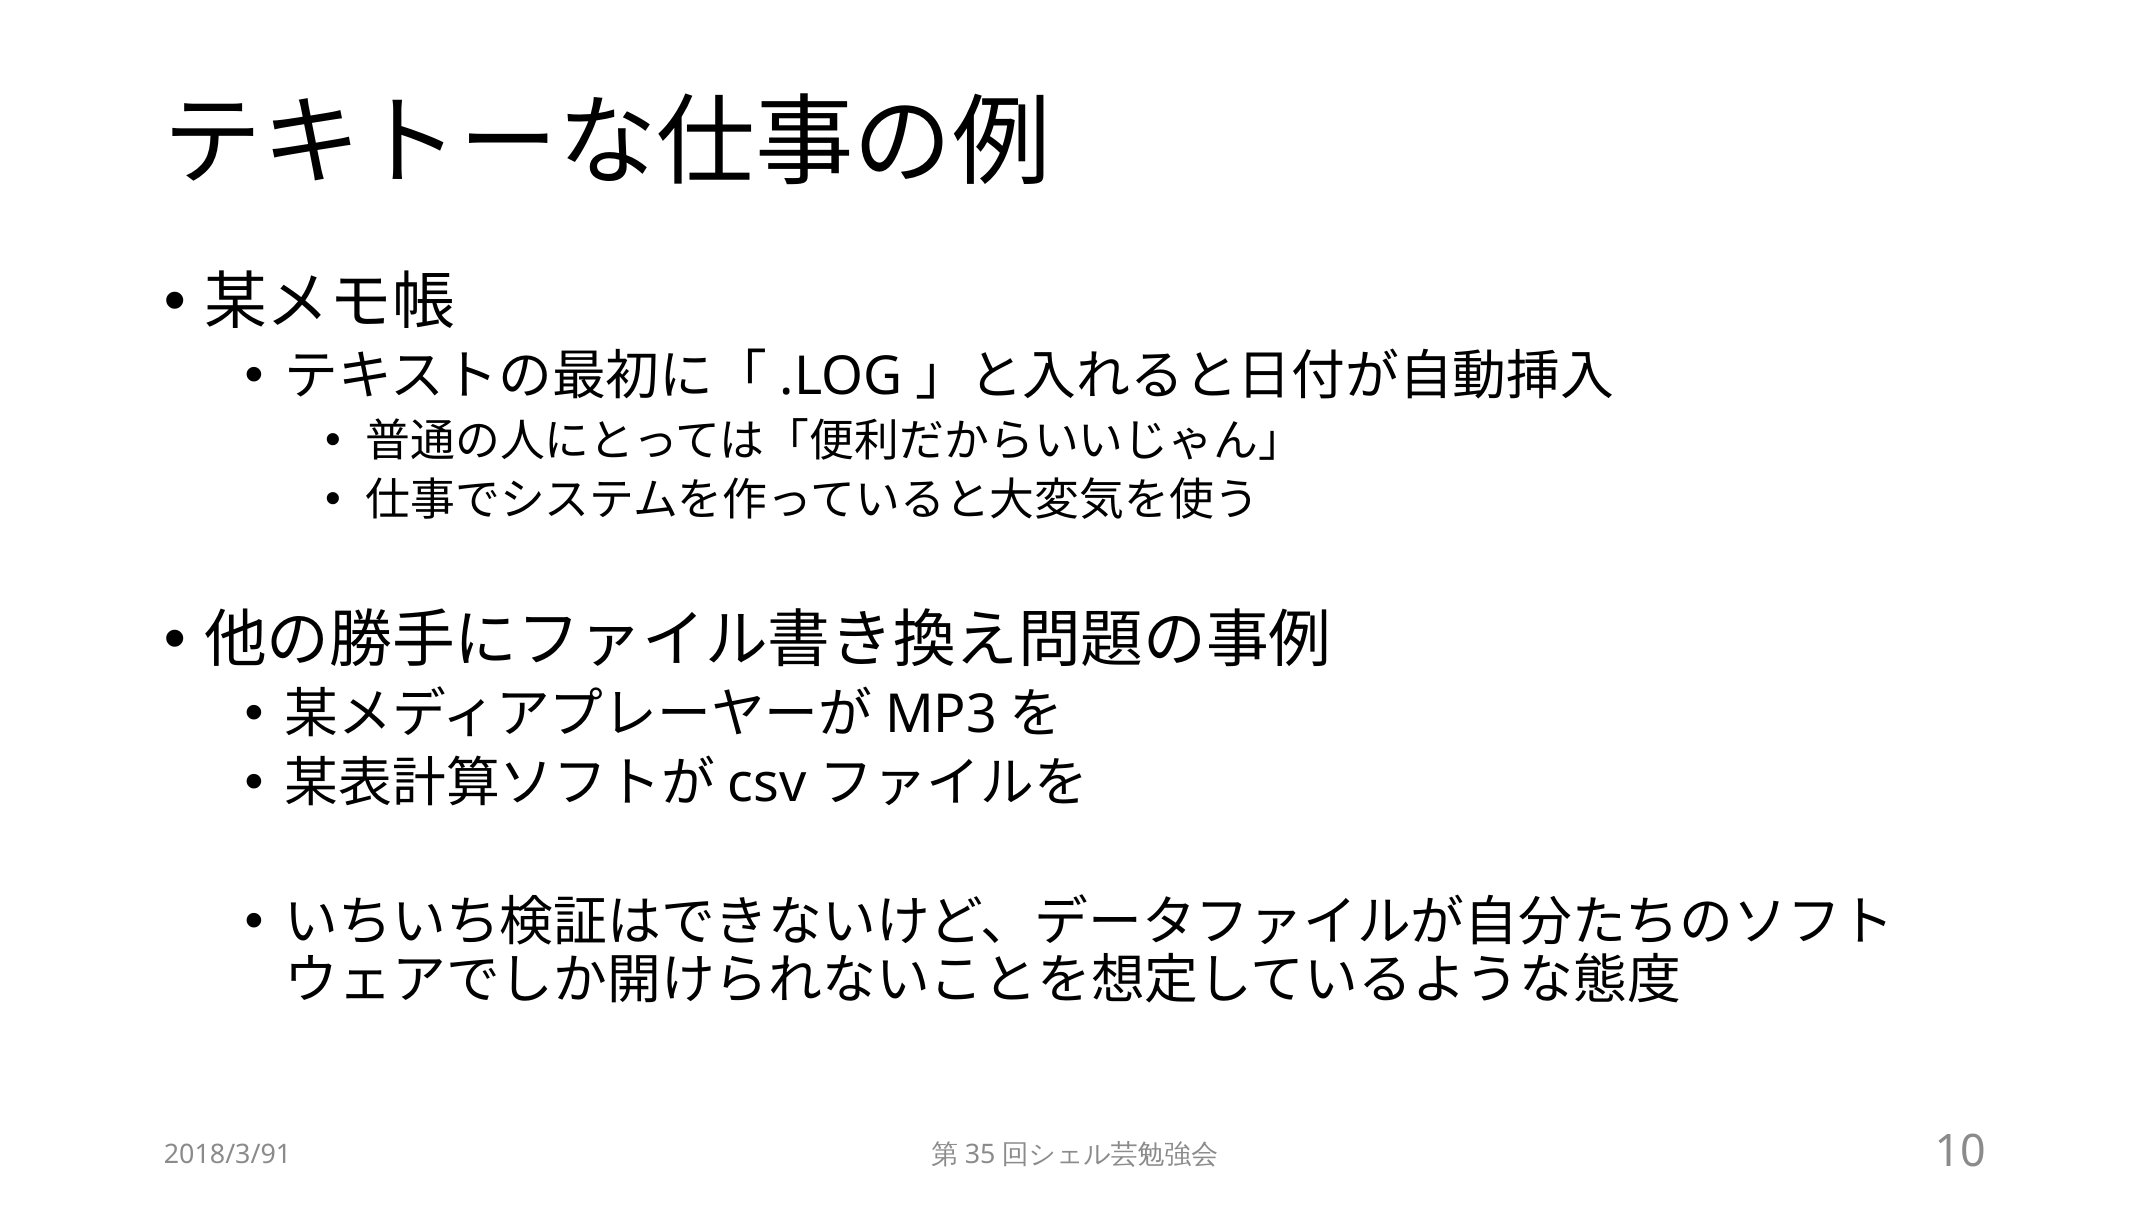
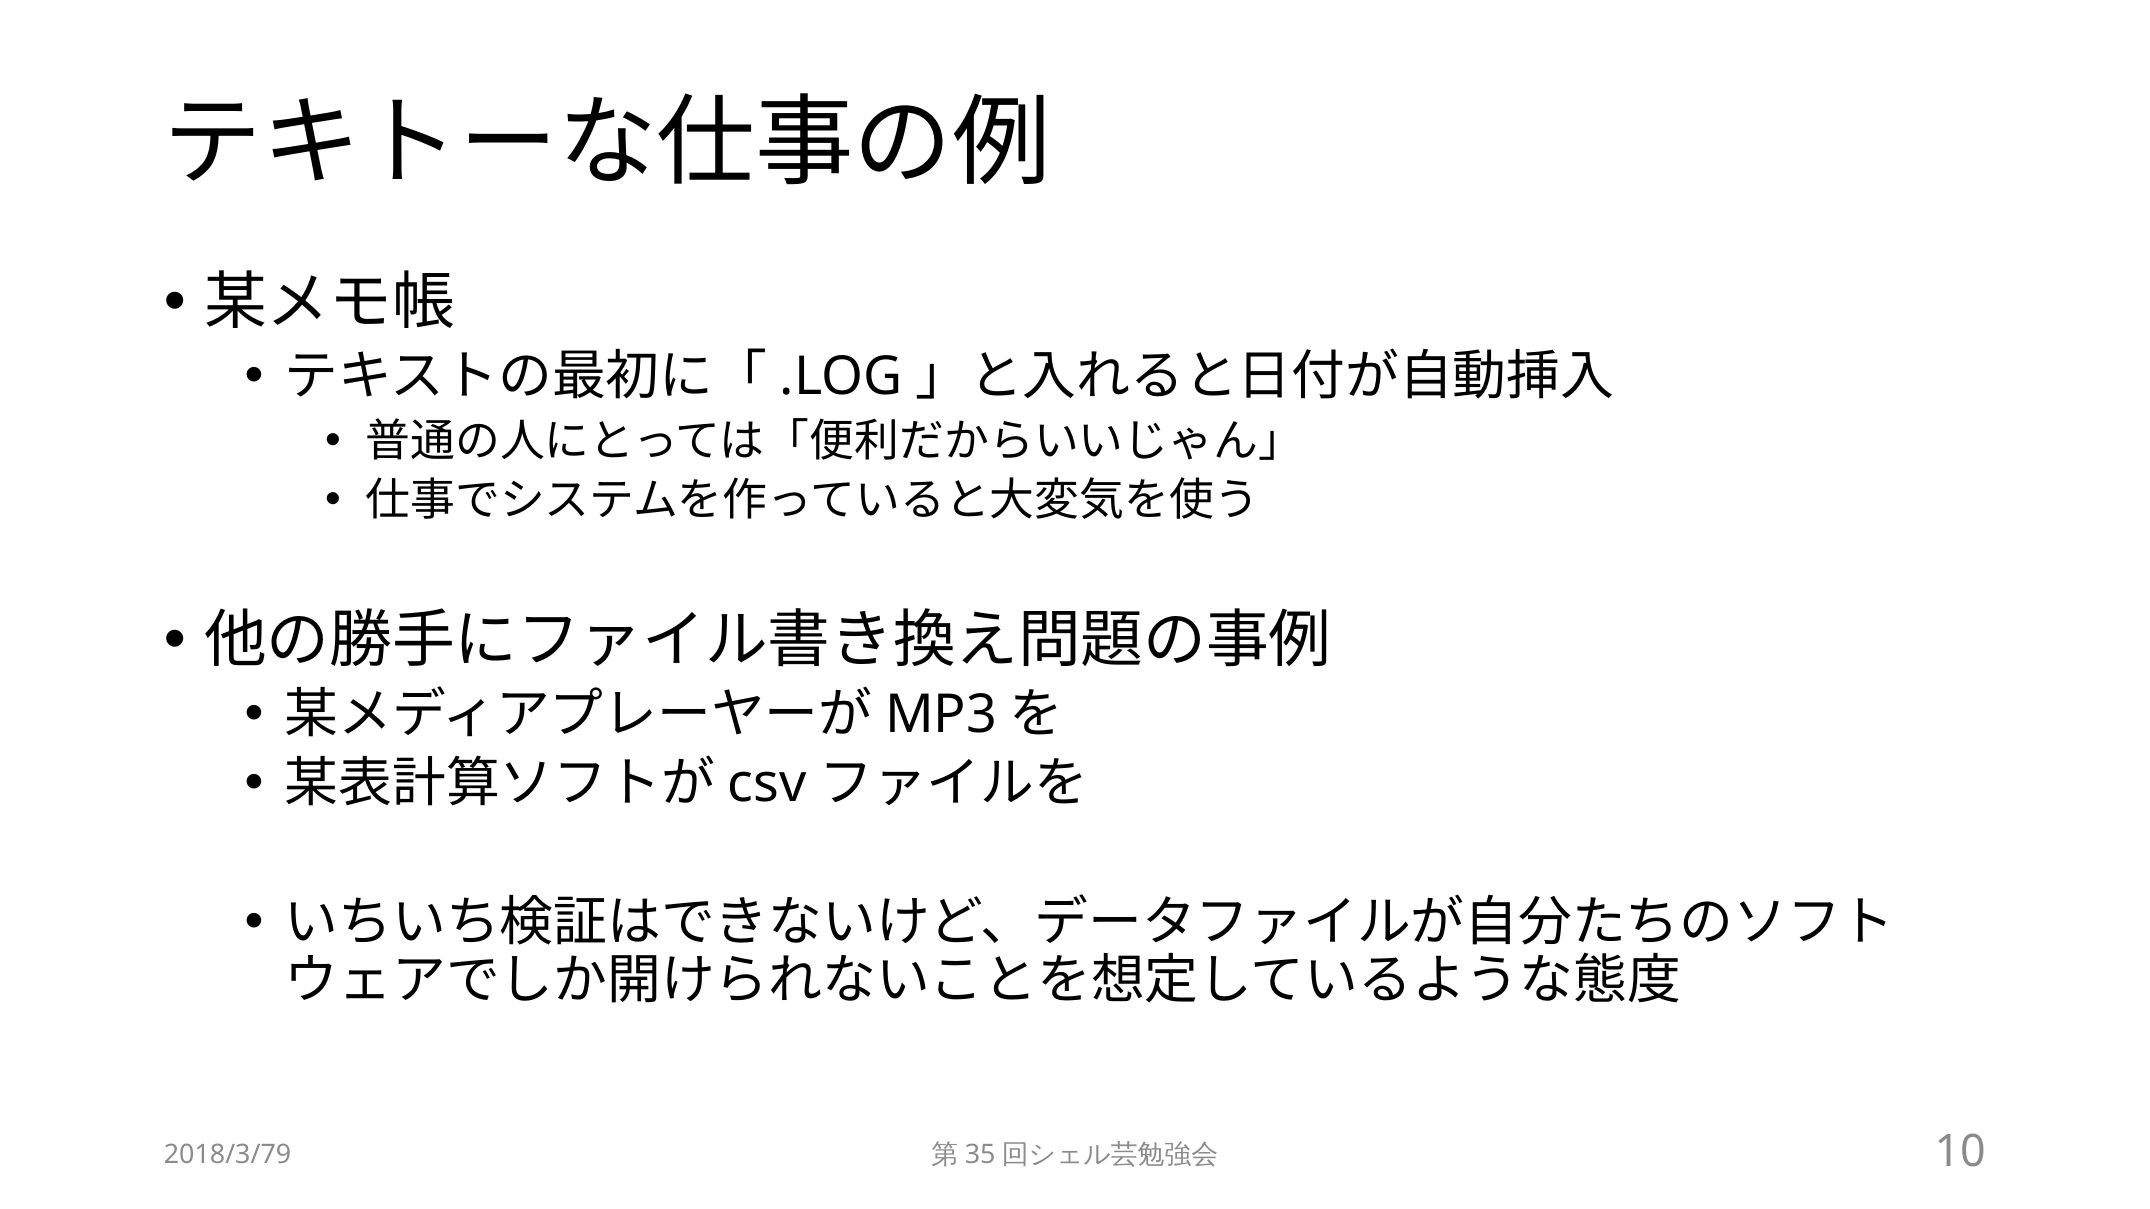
2018/3/91: 2018/3/91 -> 2018/3/79 (228, 1155)
